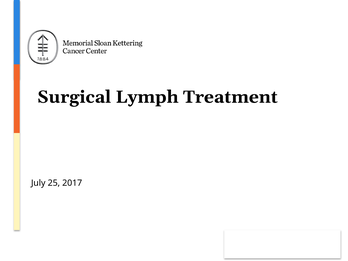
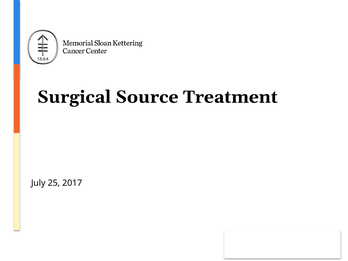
Lymph: Lymph -> Source (147, 97)
